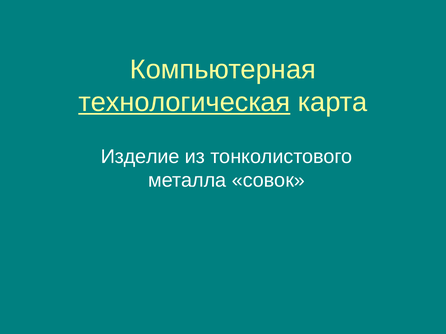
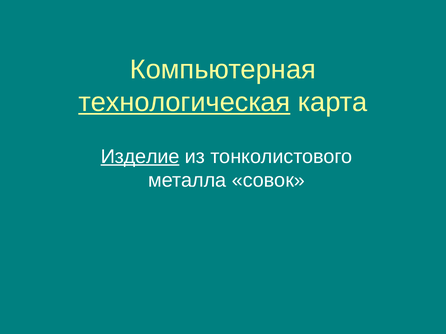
Изделие underline: none -> present (140, 157)
